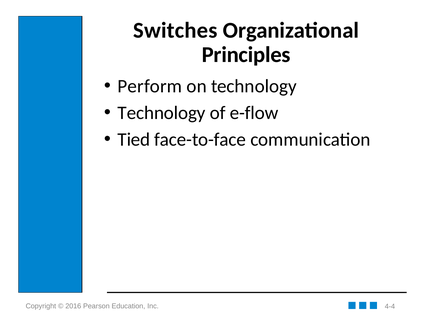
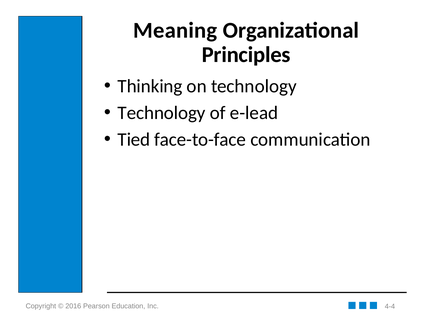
Switches: Switches -> Meaning (175, 30)
Perform: Perform -> Thinking (150, 86)
e-flow: e-flow -> e-lead (254, 113)
